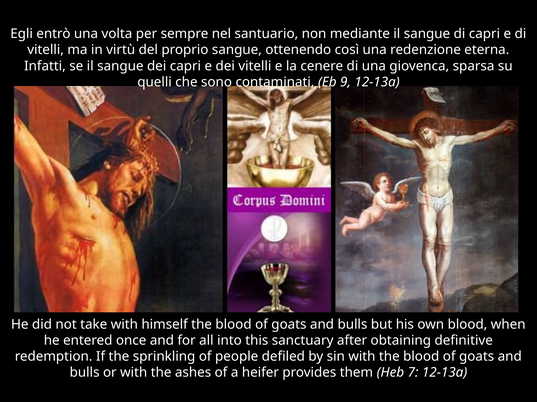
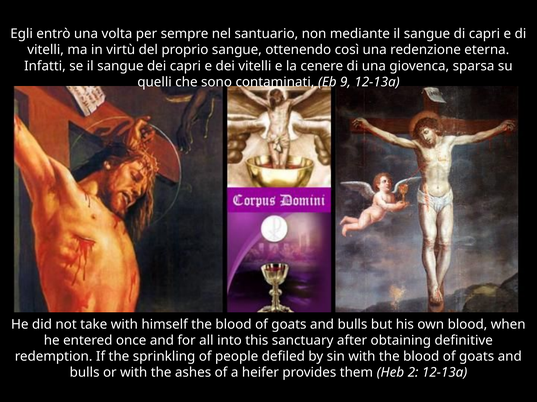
7: 7 -> 2 (413, 373)
